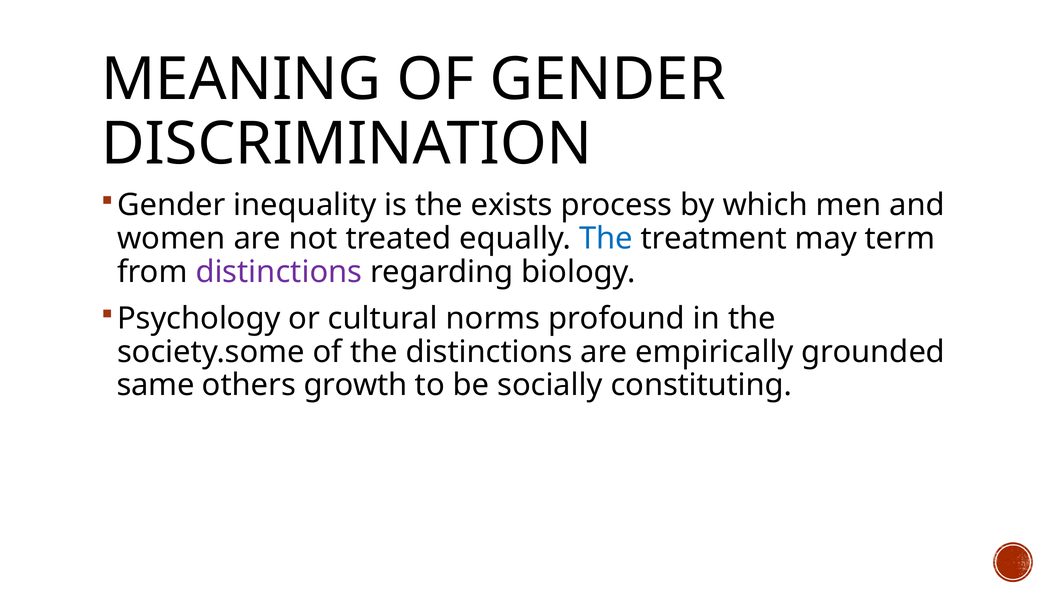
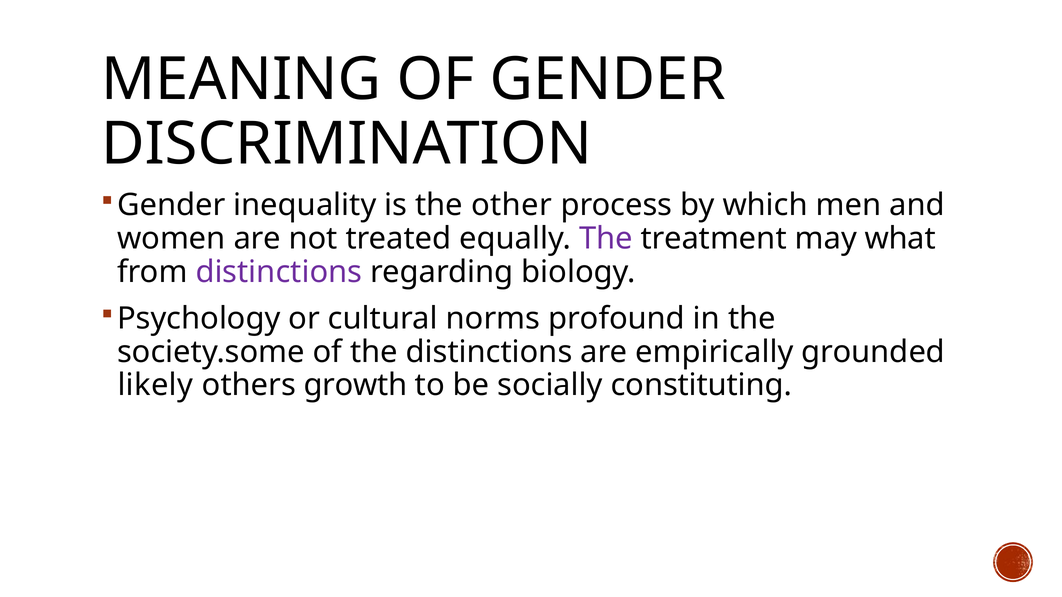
exists: exists -> other (512, 205)
The colour: blue -> purple (606, 239)
term: term -> what (900, 239)
same: same -> likely (155, 386)
